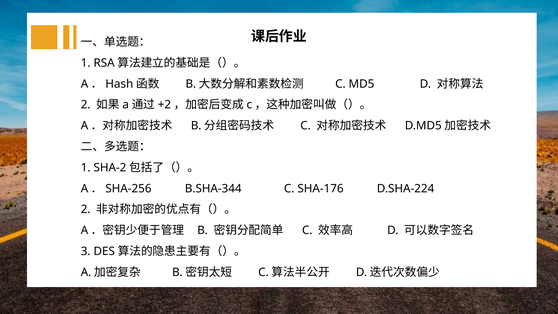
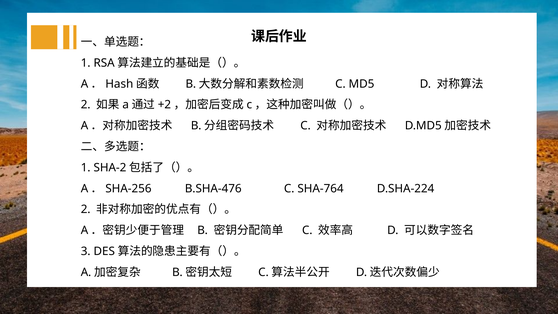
B.SHA-344: B.SHA-344 -> B.SHA-476 (213, 188)
SHA-176: SHA-176 -> SHA-764 (321, 188)
